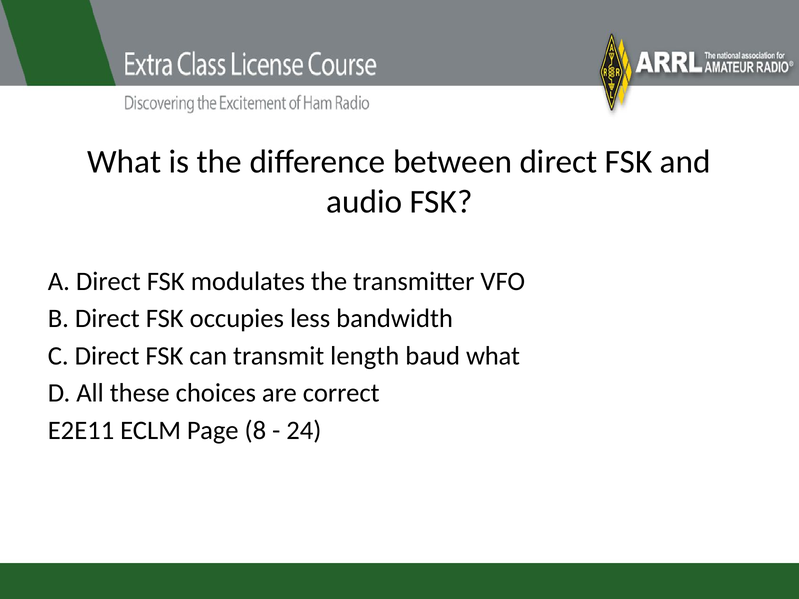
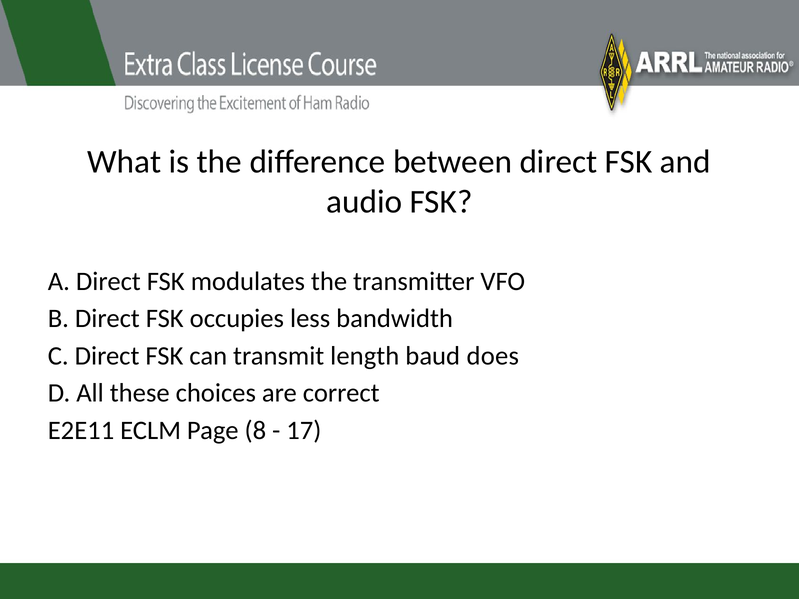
baud what: what -> does (493, 356)
24: 24 -> 17 (304, 431)
